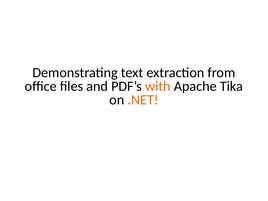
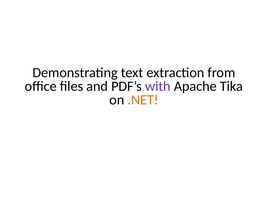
with colour: orange -> purple (158, 86)
